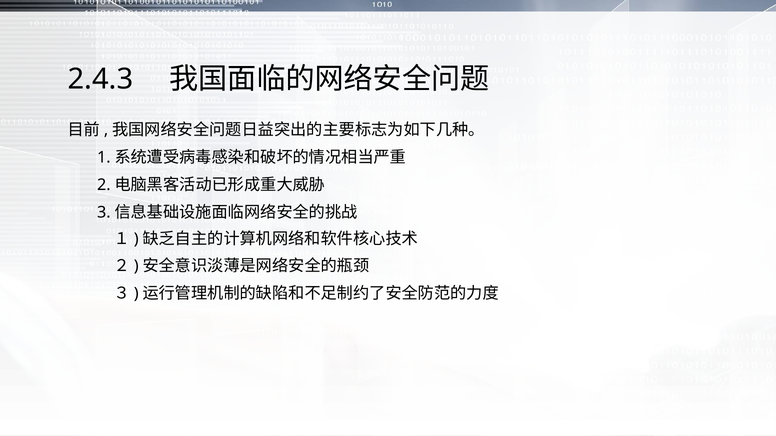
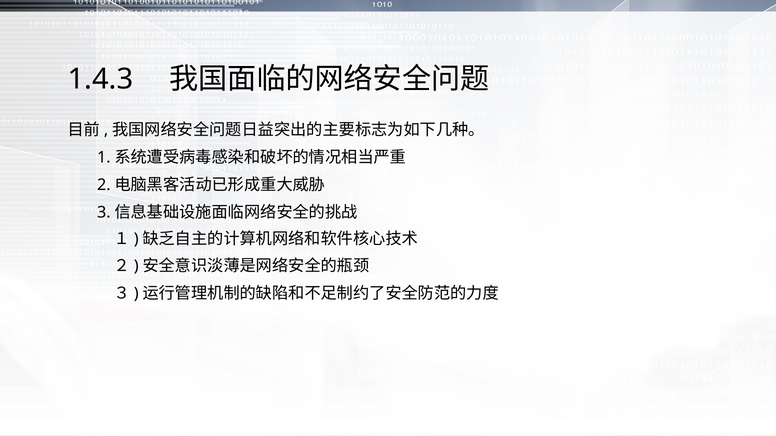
2.4.3: 2.4.3 -> 1.4.3 (100, 79)
